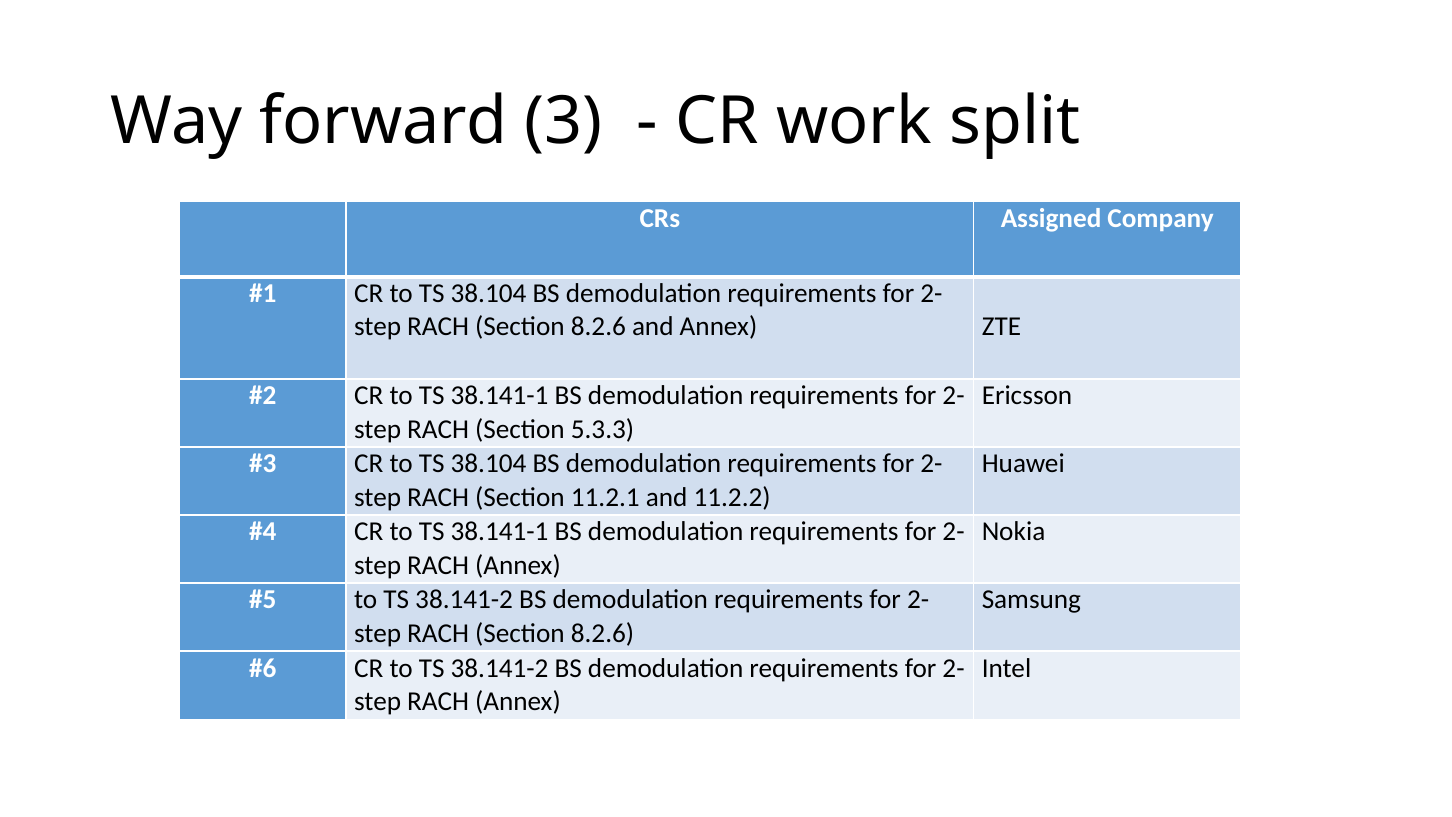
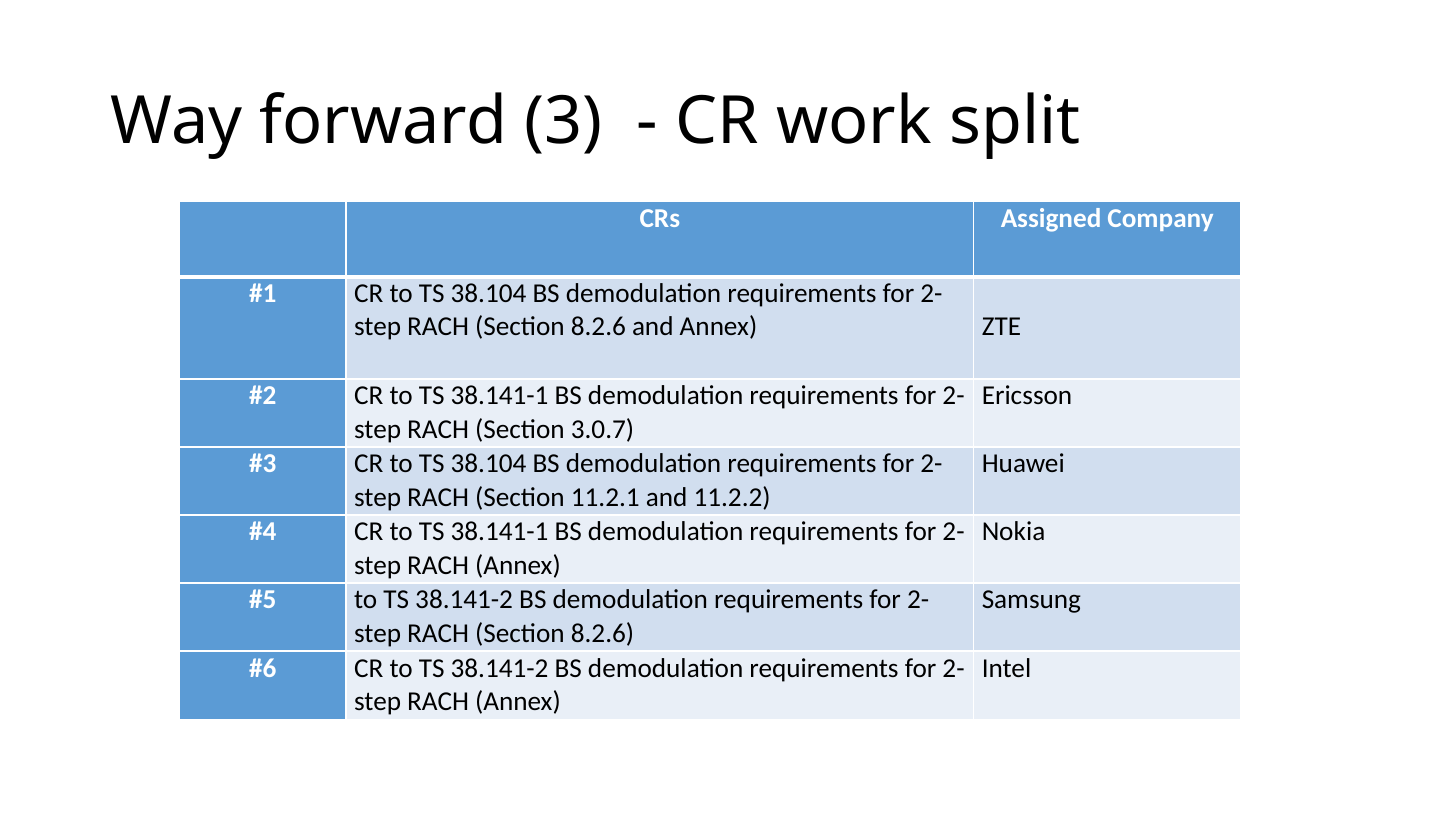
5.3.3: 5.3.3 -> 3.0.7 (603, 429)
